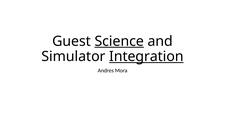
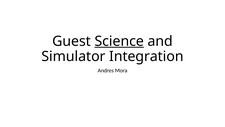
Integration underline: present -> none (146, 56)
